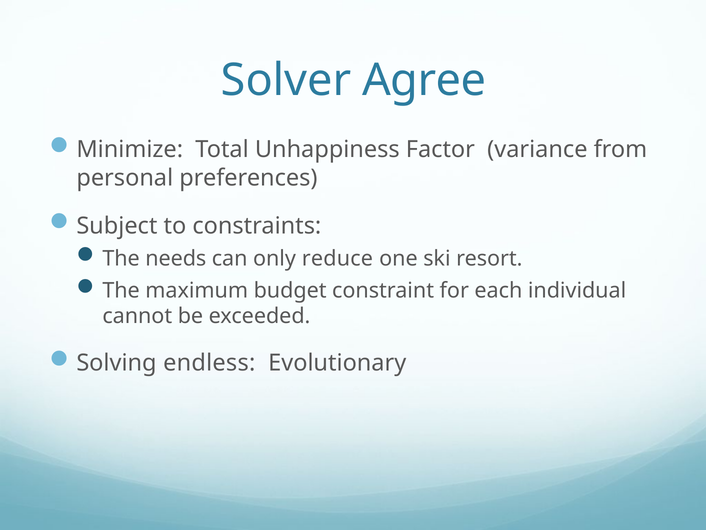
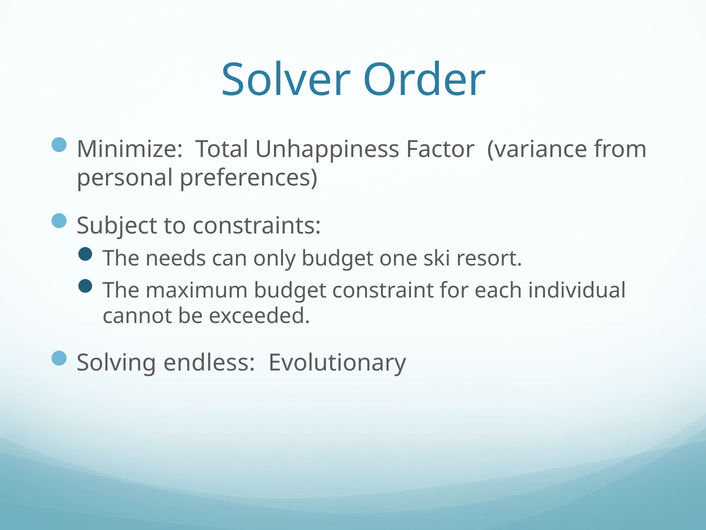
Agree: Agree -> Order (424, 80)
only reduce: reduce -> budget (338, 258)
